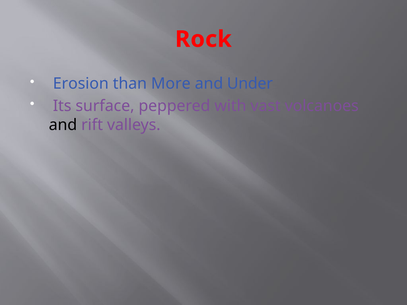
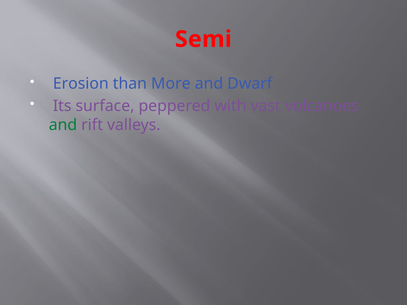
Rock: Rock -> Semi (203, 39)
Under: Under -> Dwarf (250, 84)
and colour: black -> green (63, 125)
